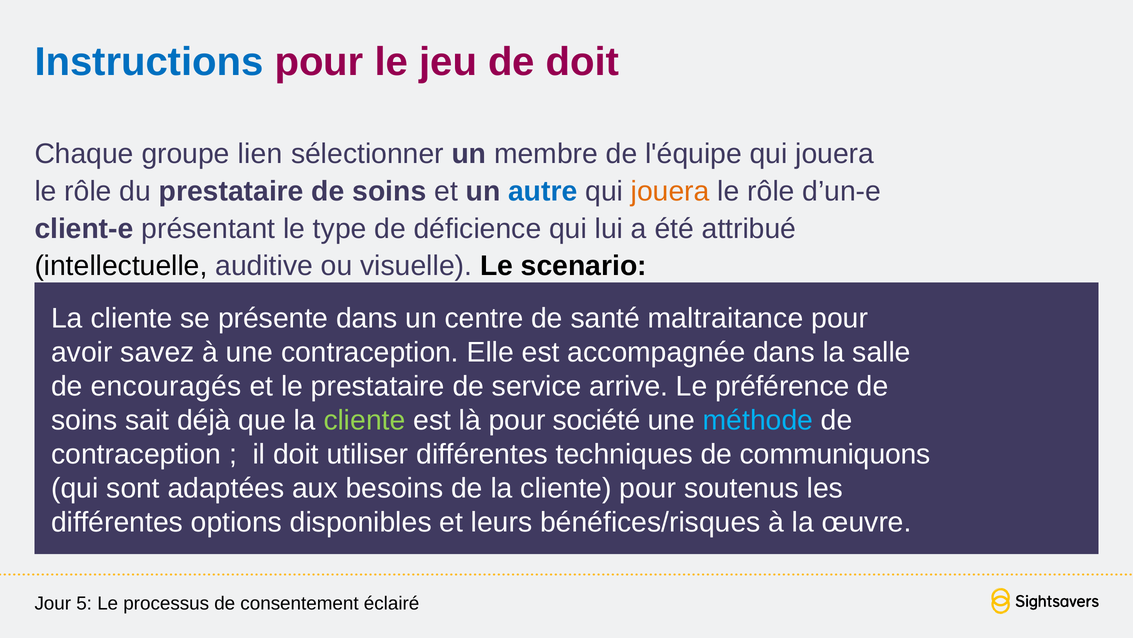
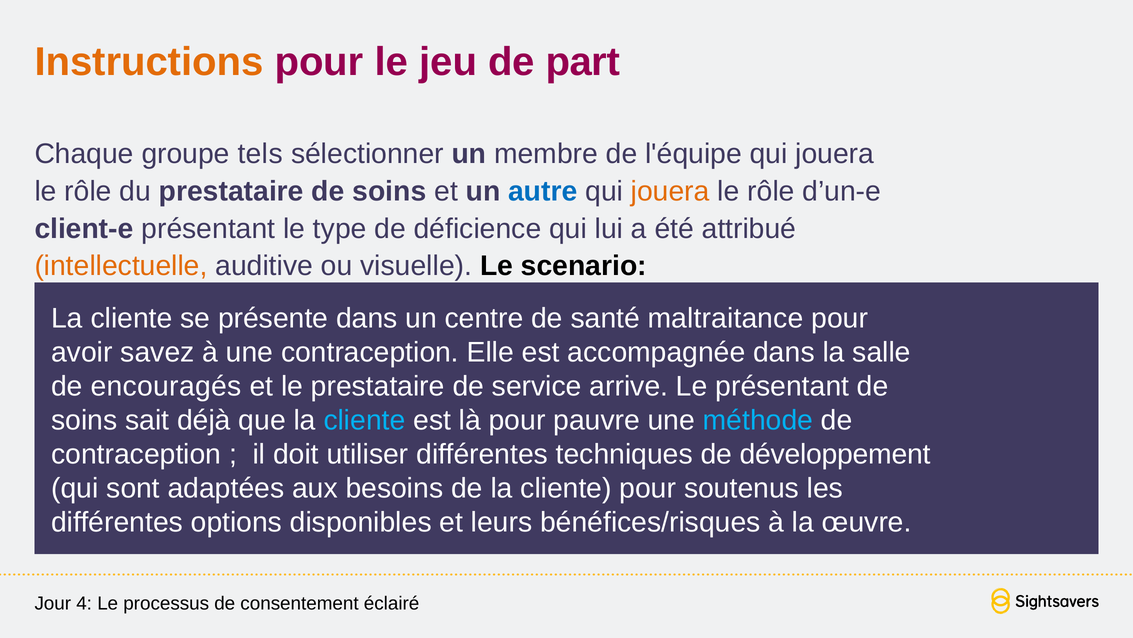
Instructions colour: blue -> orange (149, 62)
de doit: doit -> part (583, 62)
lien: lien -> tels (260, 154)
intellectuelle colour: black -> orange (121, 266)
Le préférence: préférence -> présentant (782, 386)
cliente colour: light green -> light blue (364, 420)
société: société -> pauvre (597, 420)
communiquons: communiquons -> développement (835, 454)
5: 5 -> 4 (84, 603)
